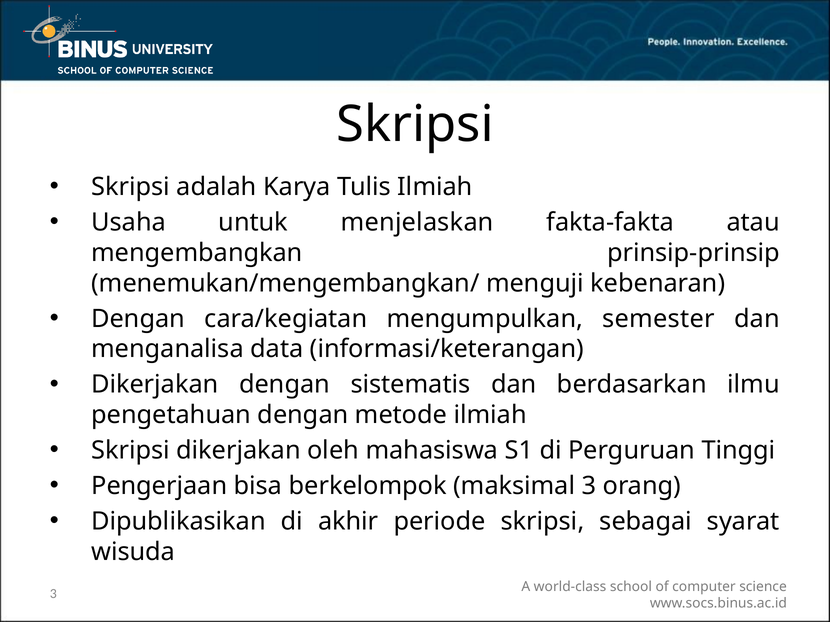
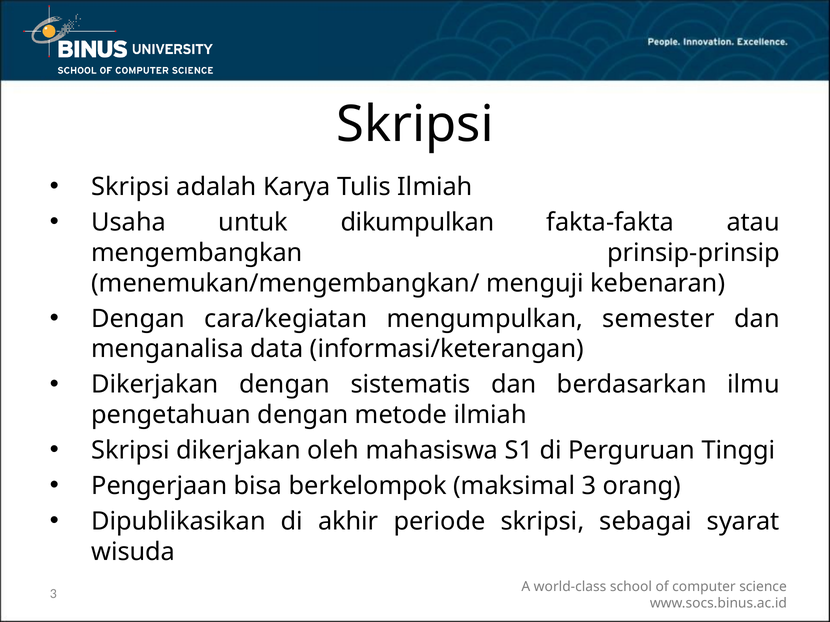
menjelaskan: menjelaskan -> dikumpulkan (417, 223)
